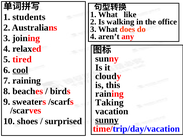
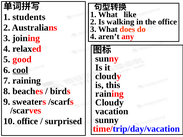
tired: tired -> good (22, 60)
Taking: Taking -> Cloudy (109, 103)
sunny underline: present -> none (107, 120)
10 shoes: shoes -> office (28, 121)
